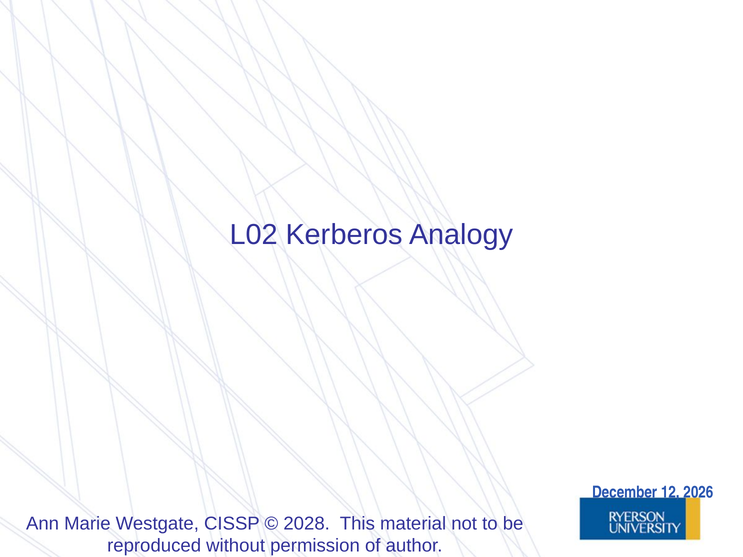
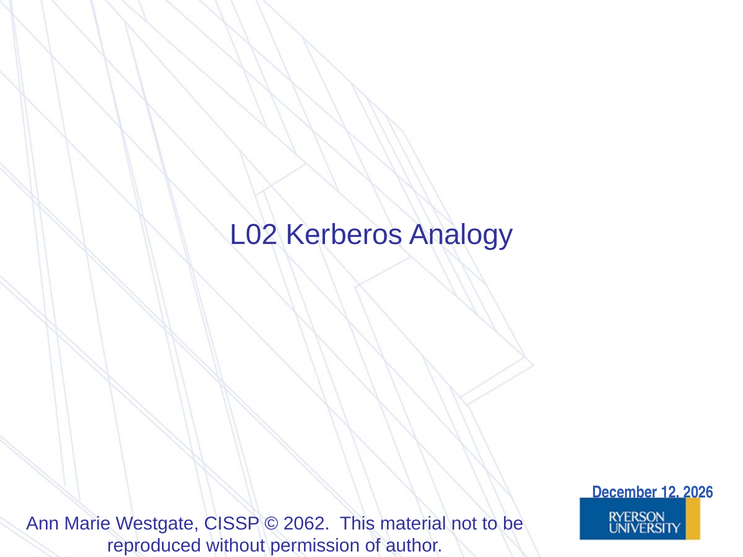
2028: 2028 -> 2062 (307, 524)
